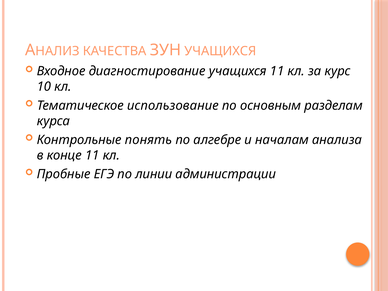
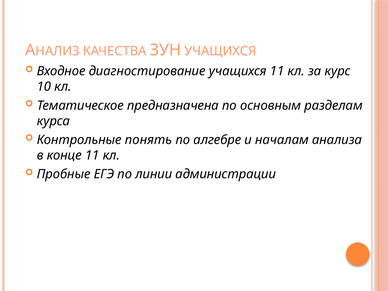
использование: использование -> предназначена (173, 105)
